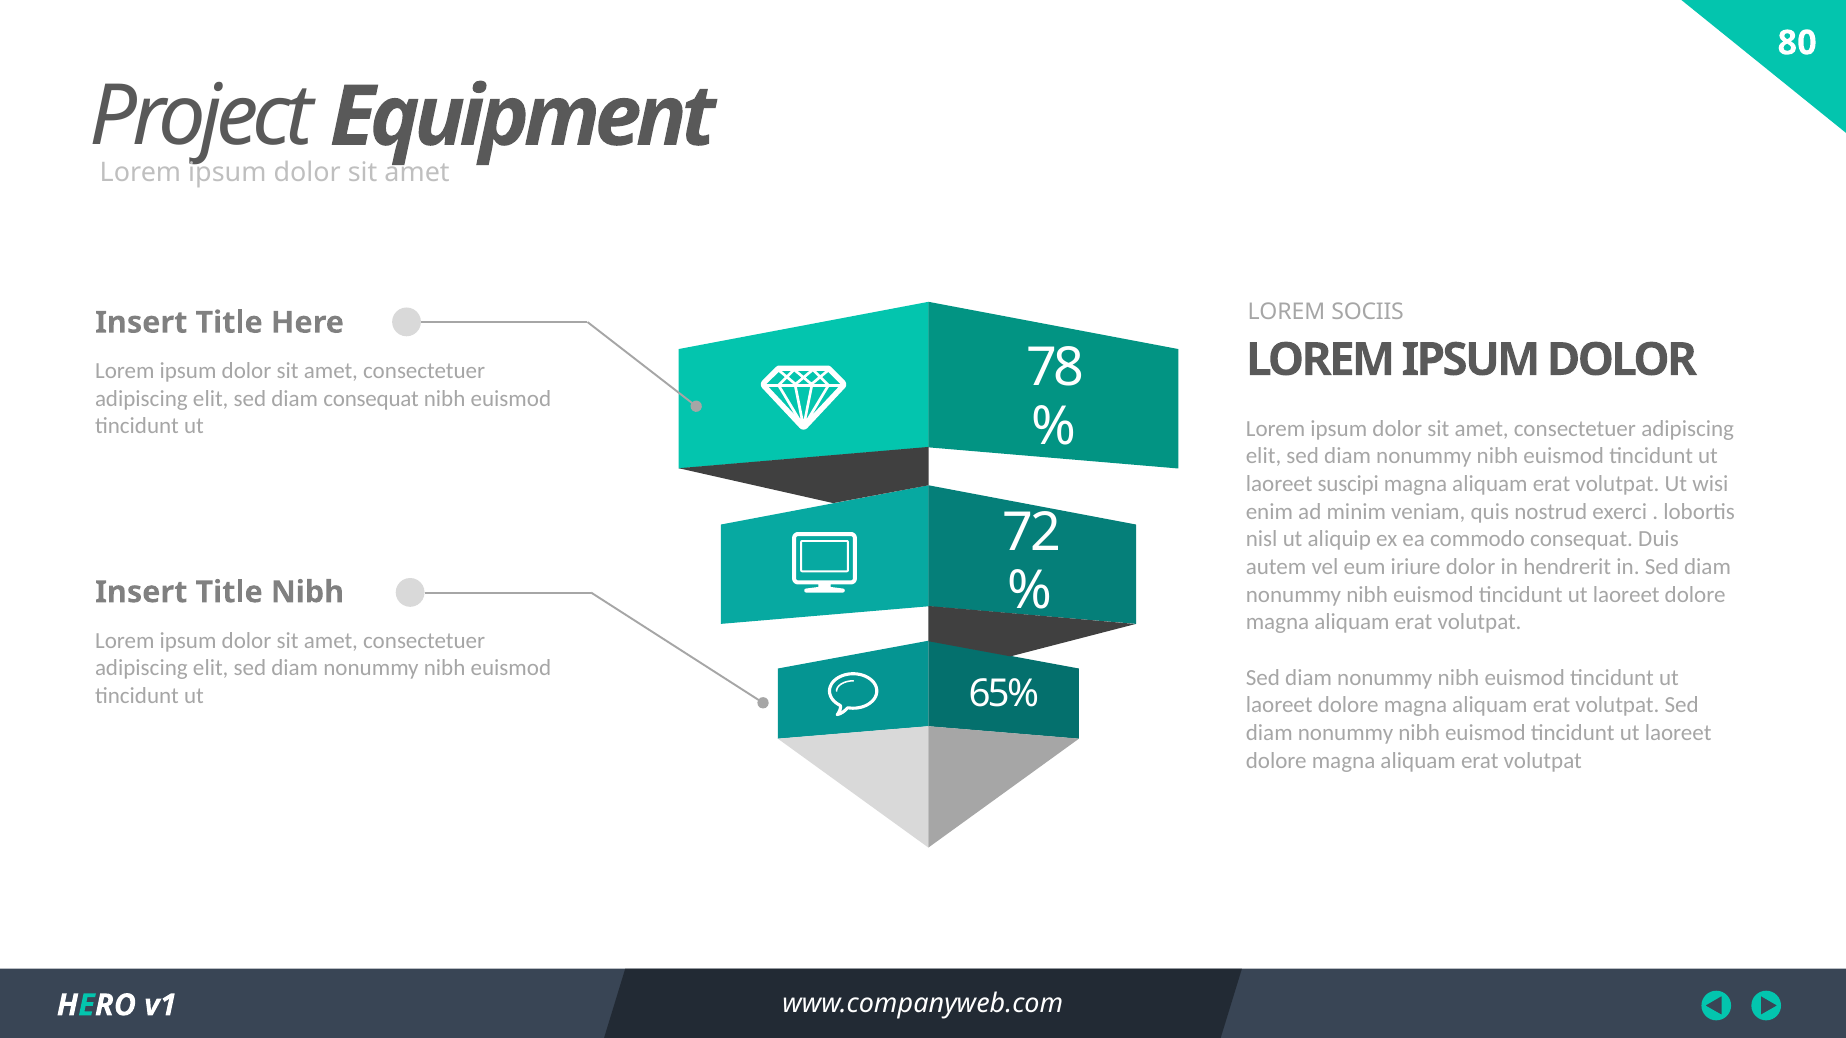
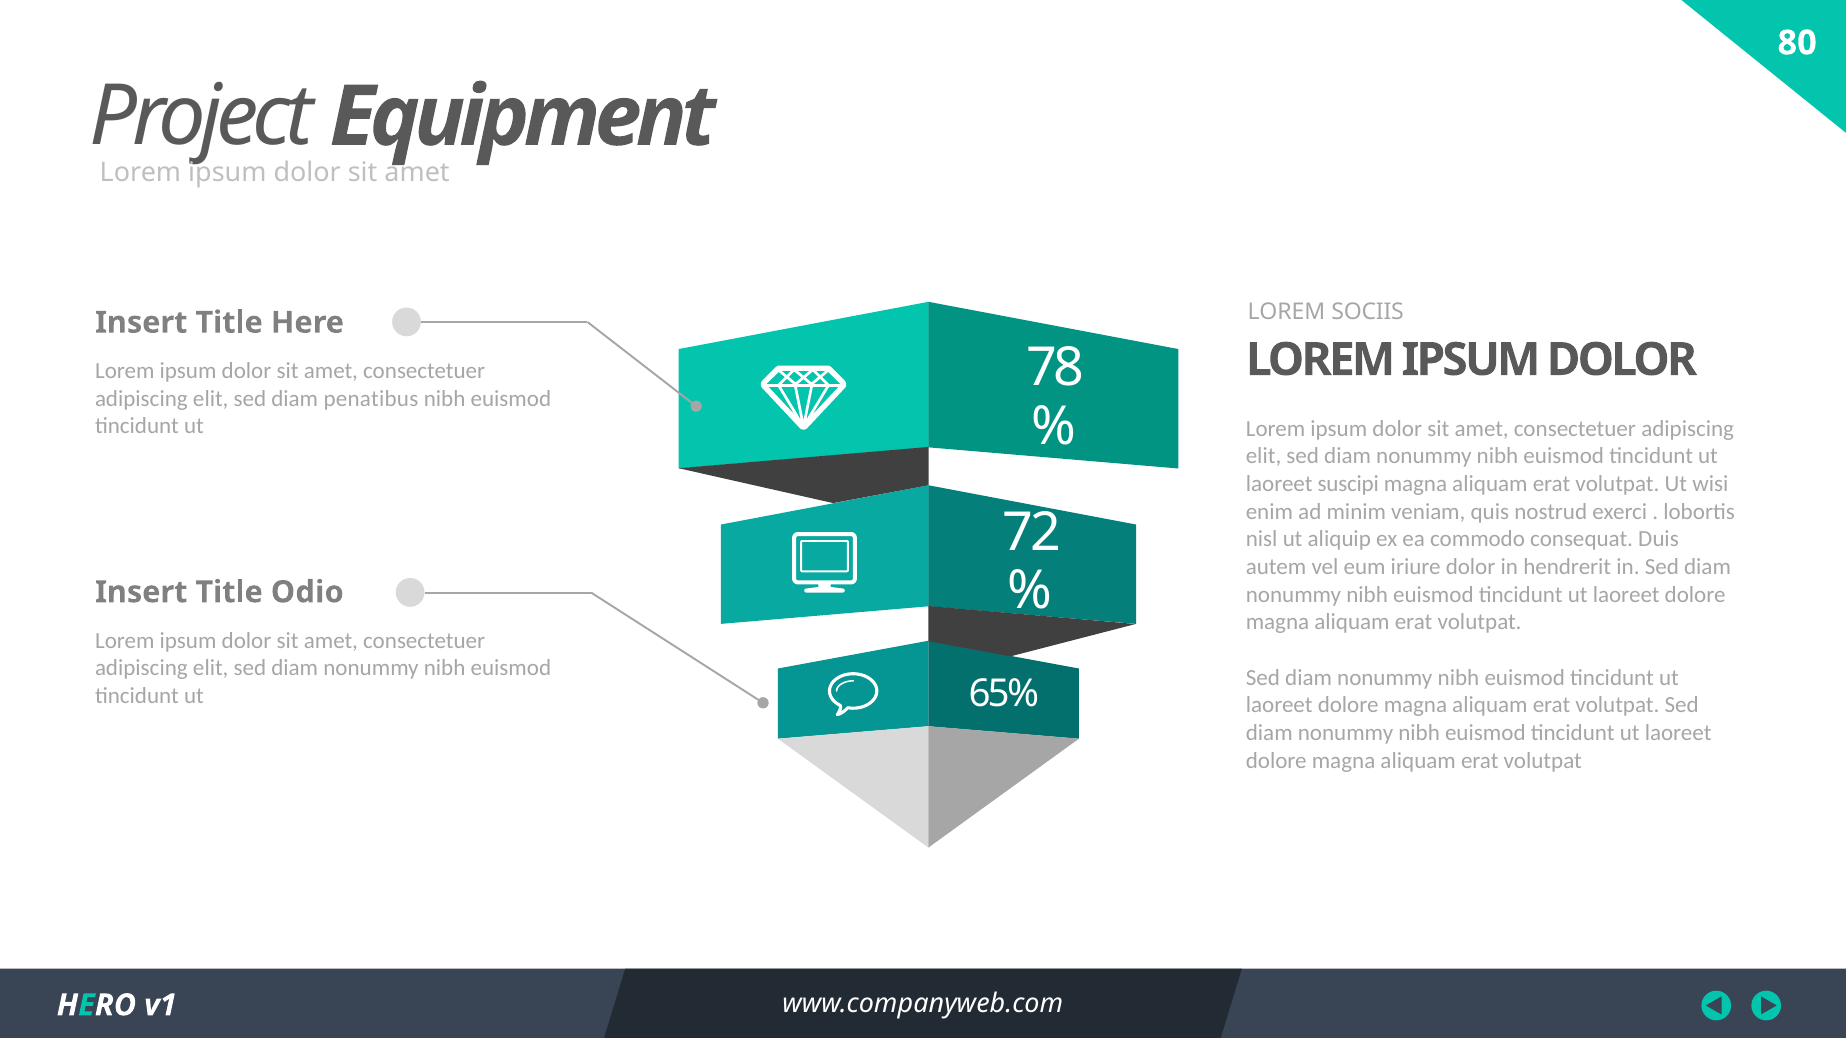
diam consequat: consequat -> penatibus (371, 399)
Title Nibh: Nibh -> Odio (307, 592)
